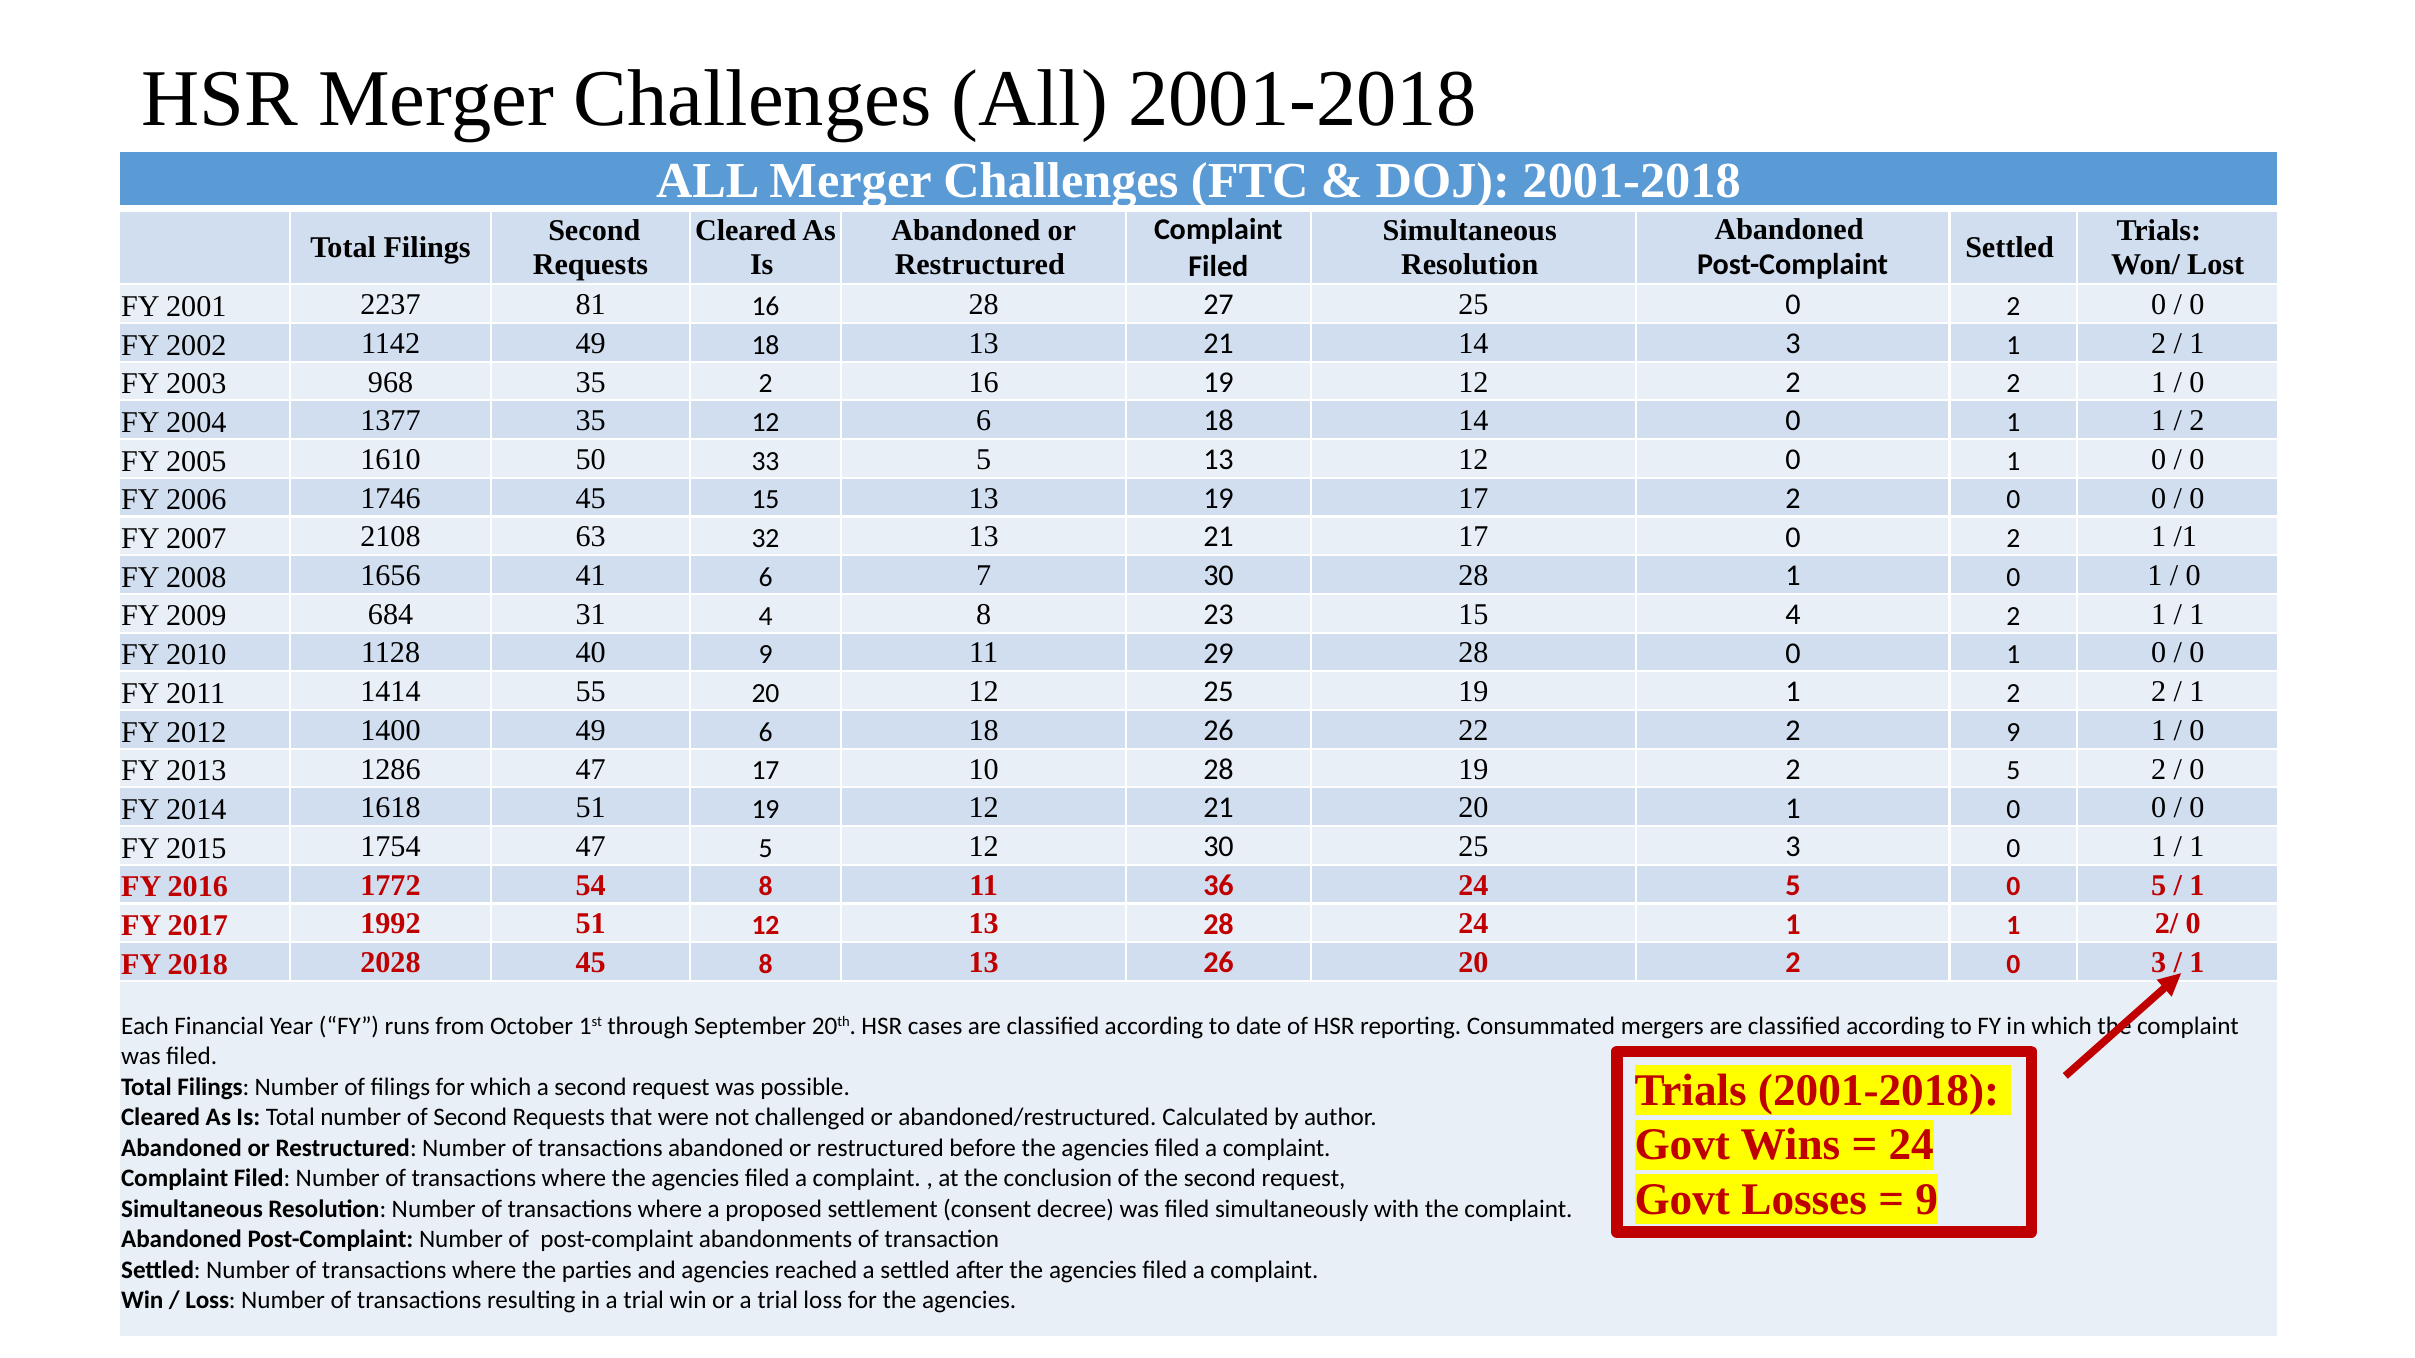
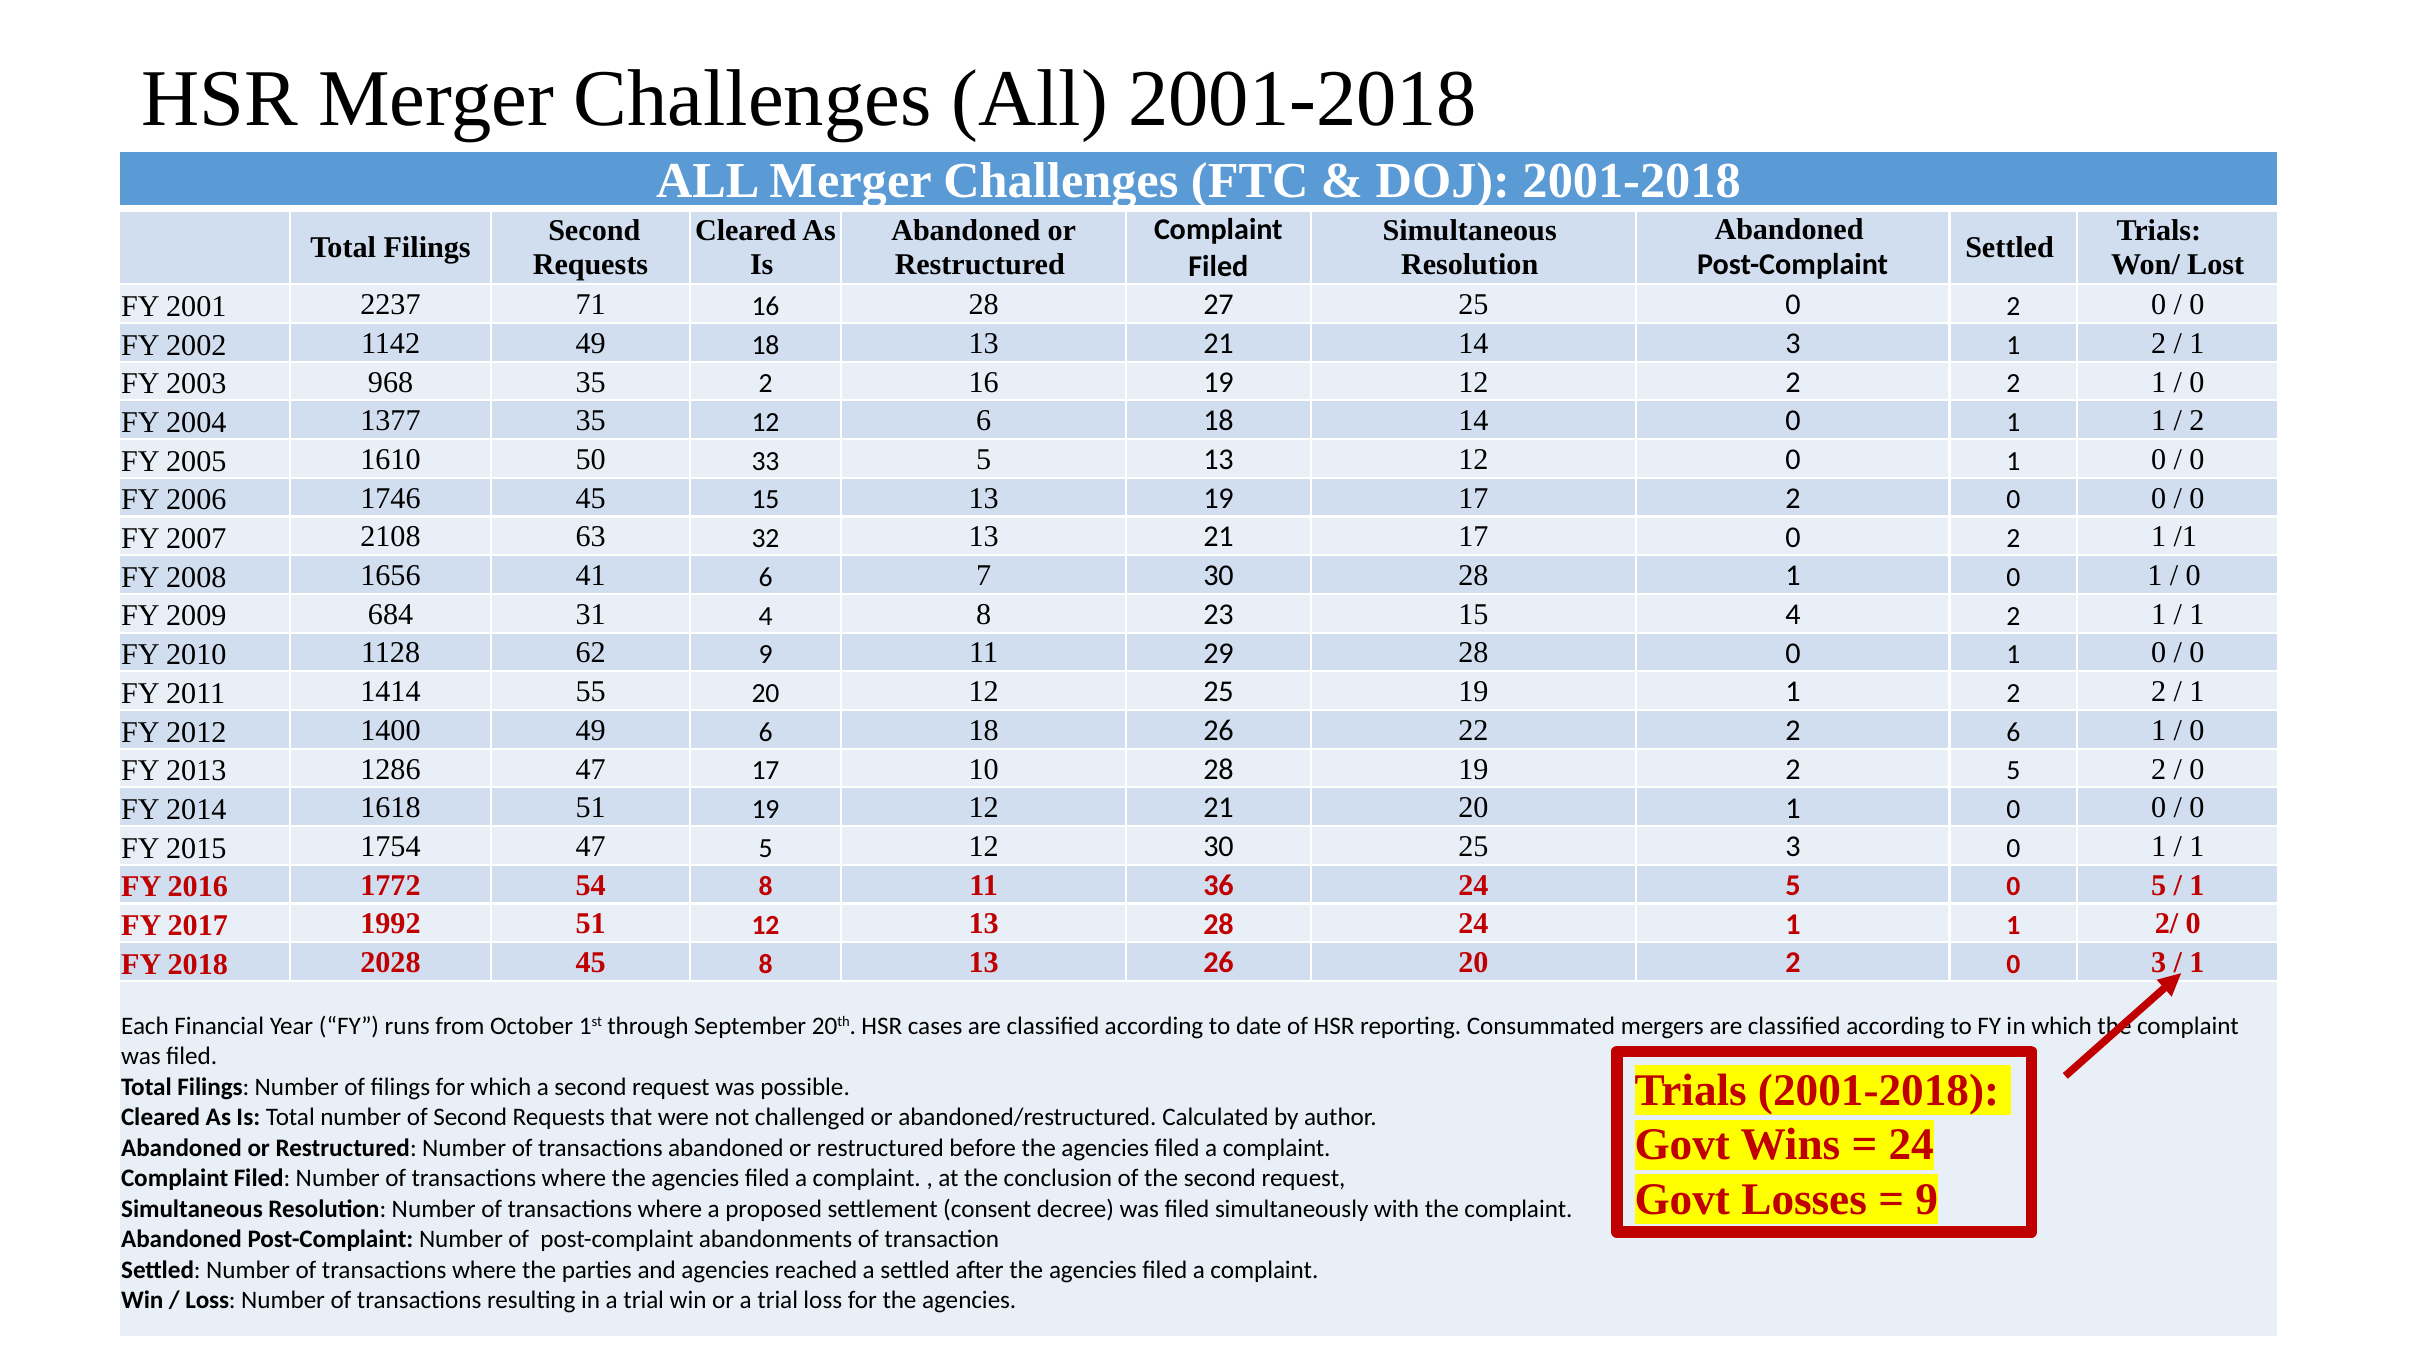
81: 81 -> 71 (591, 305)
40: 40 -> 62 (591, 653)
2 9: 9 -> 6 (2013, 732)
